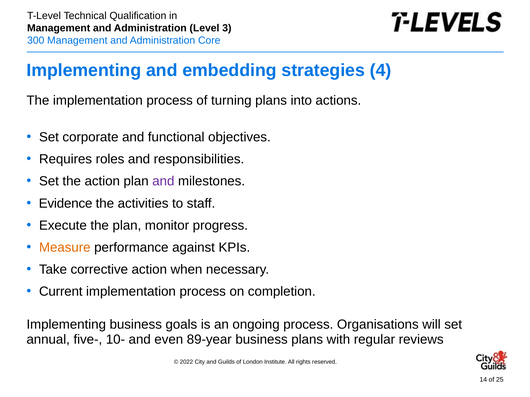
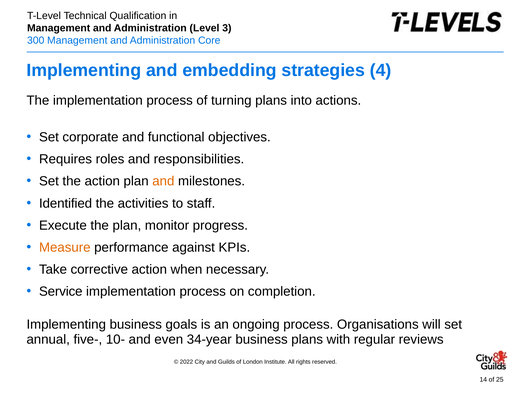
and colour: purple -> orange (163, 182)
Evidence: Evidence -> Identified (66, 204)
Current: Current -> Service (61, 292)
89-year: 89-year -> 34-year (209, 340)
